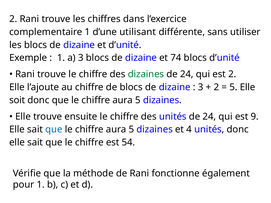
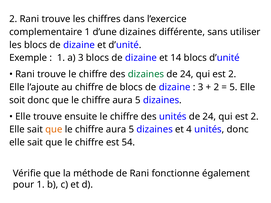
d’une utilisant: utilisant -> dizaines (138, 32)
74: 74 -> 14 (176, 58)
9: 9 -> 2 (255, 117)
que colour: blue -> orange (54, 130)
